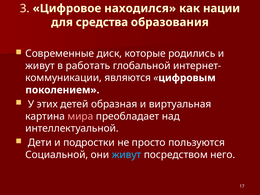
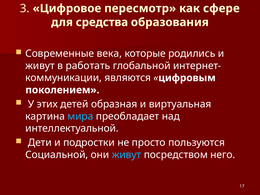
находился: находился -> пересмотр (140, 8)
нации: нации -> сфере (221, 8)
диск: диск -> века (109, 54)
мира colour: pink -> light blue (80, 116)
